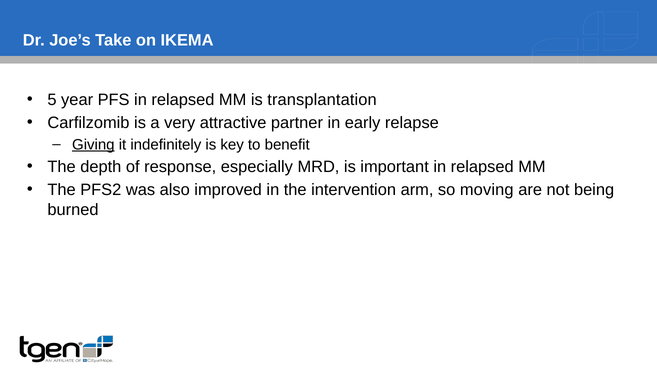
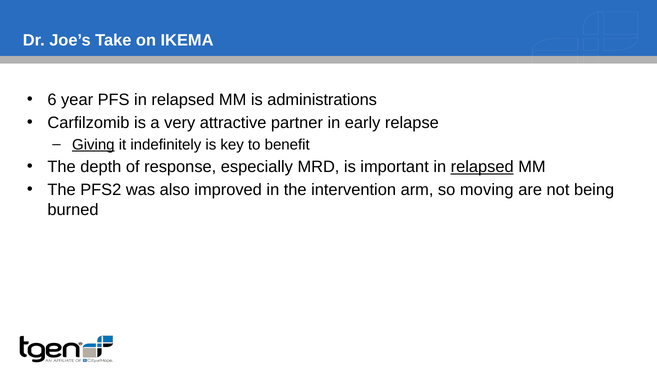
5: 5 -> 6 (52, 100)
transplantation: transplantation -> administrations (322, 100)
relapsed underline: none -> present (482, 167)
